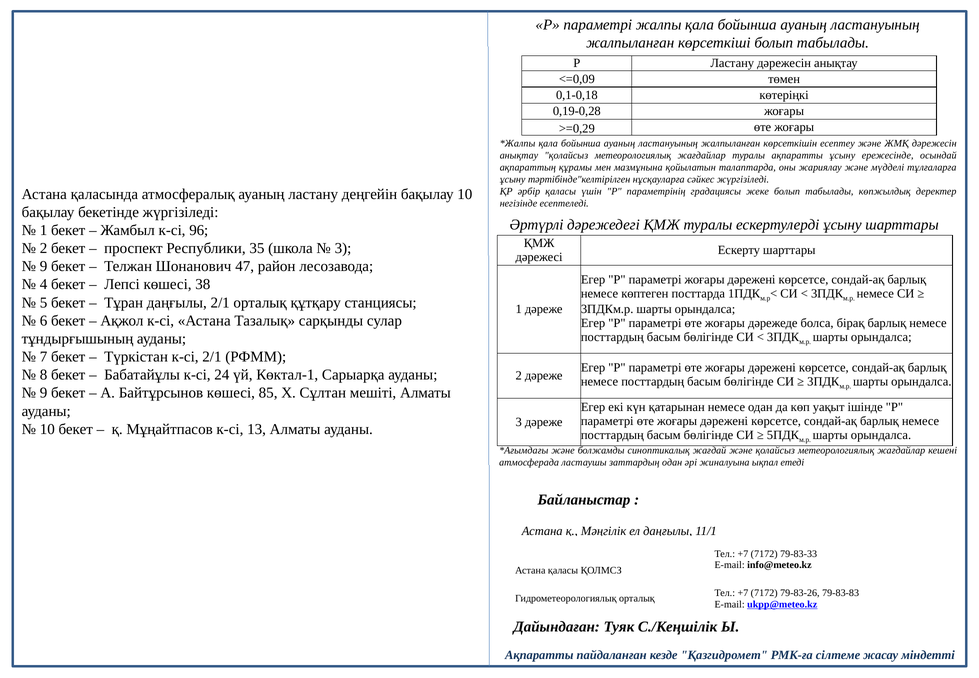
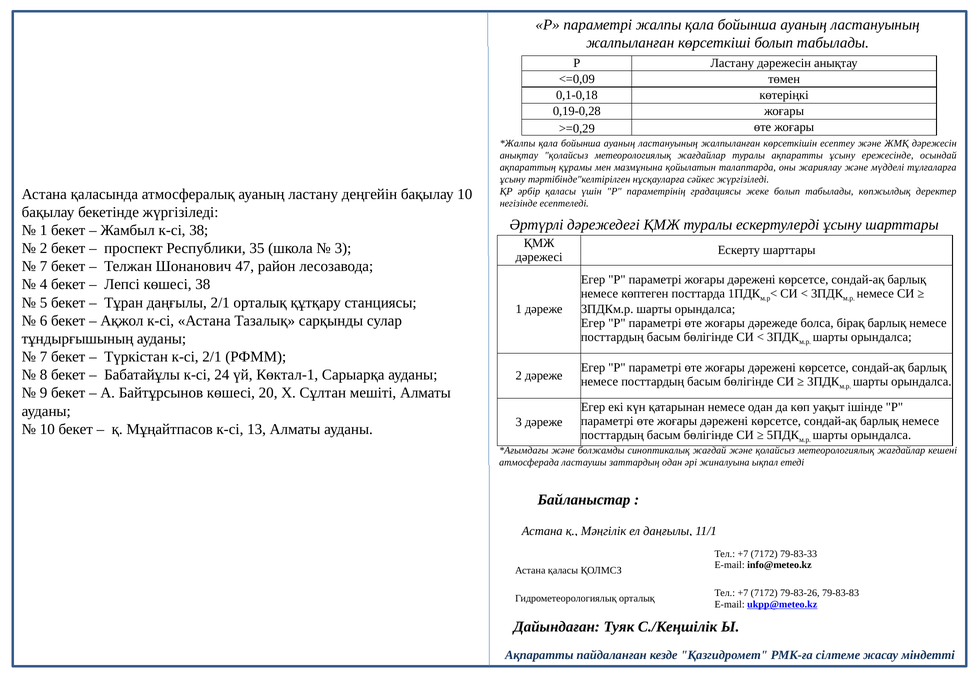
к-сі 96: 96 -> 38 (199, 230)
9: 9 -> 7 (44, 266)
85: 85 -> 20 (268, 393)
